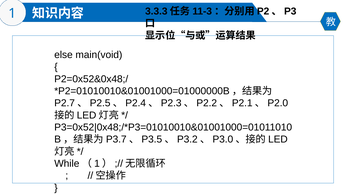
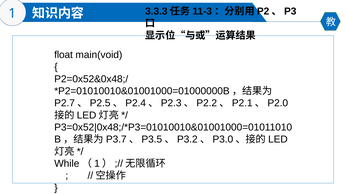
else: else -> float (64, 55)
